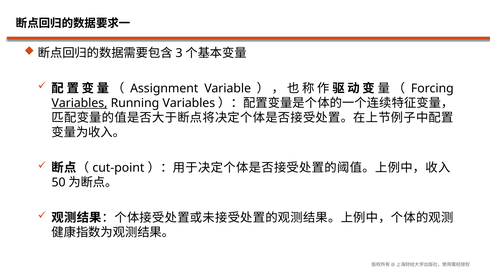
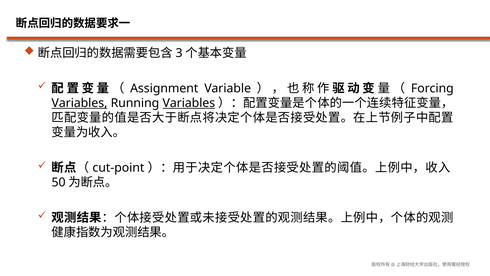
Variables underline: none -> present (189, 103)
